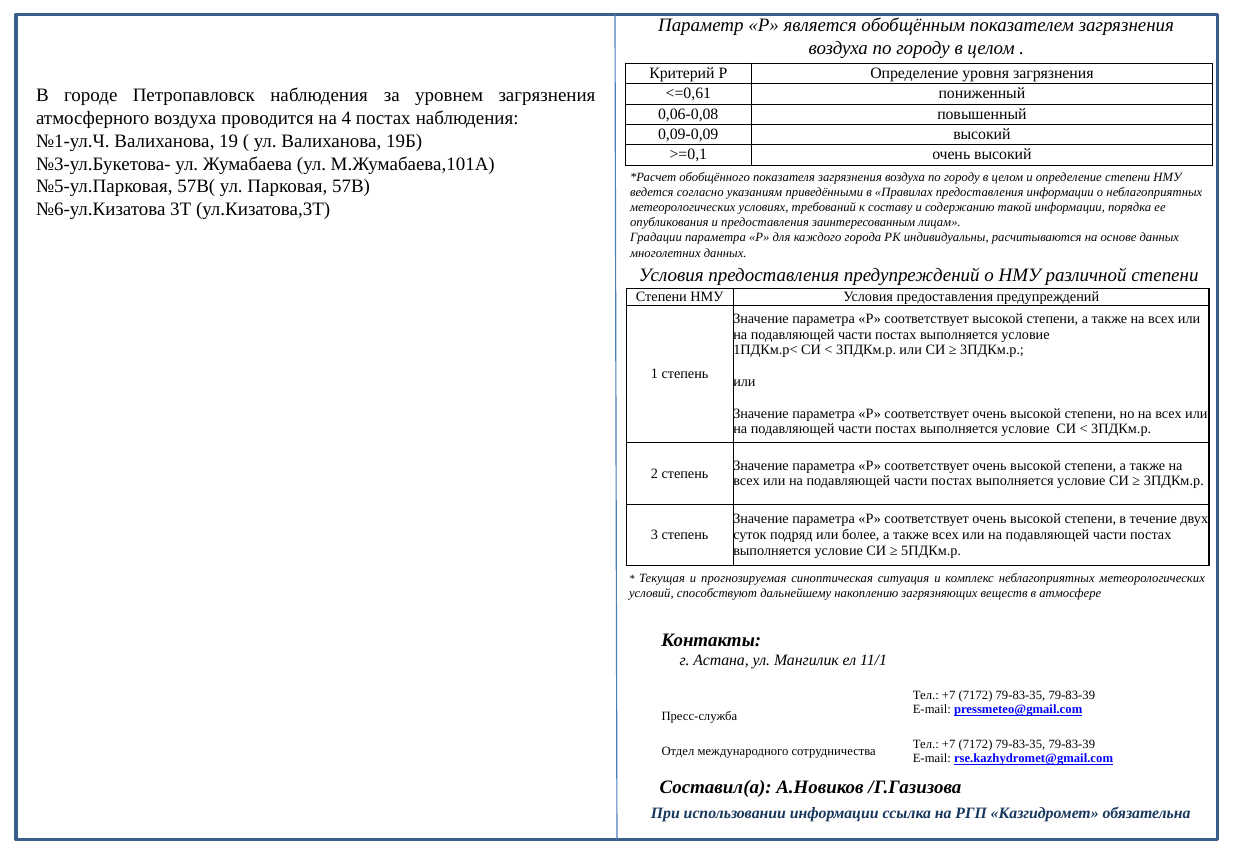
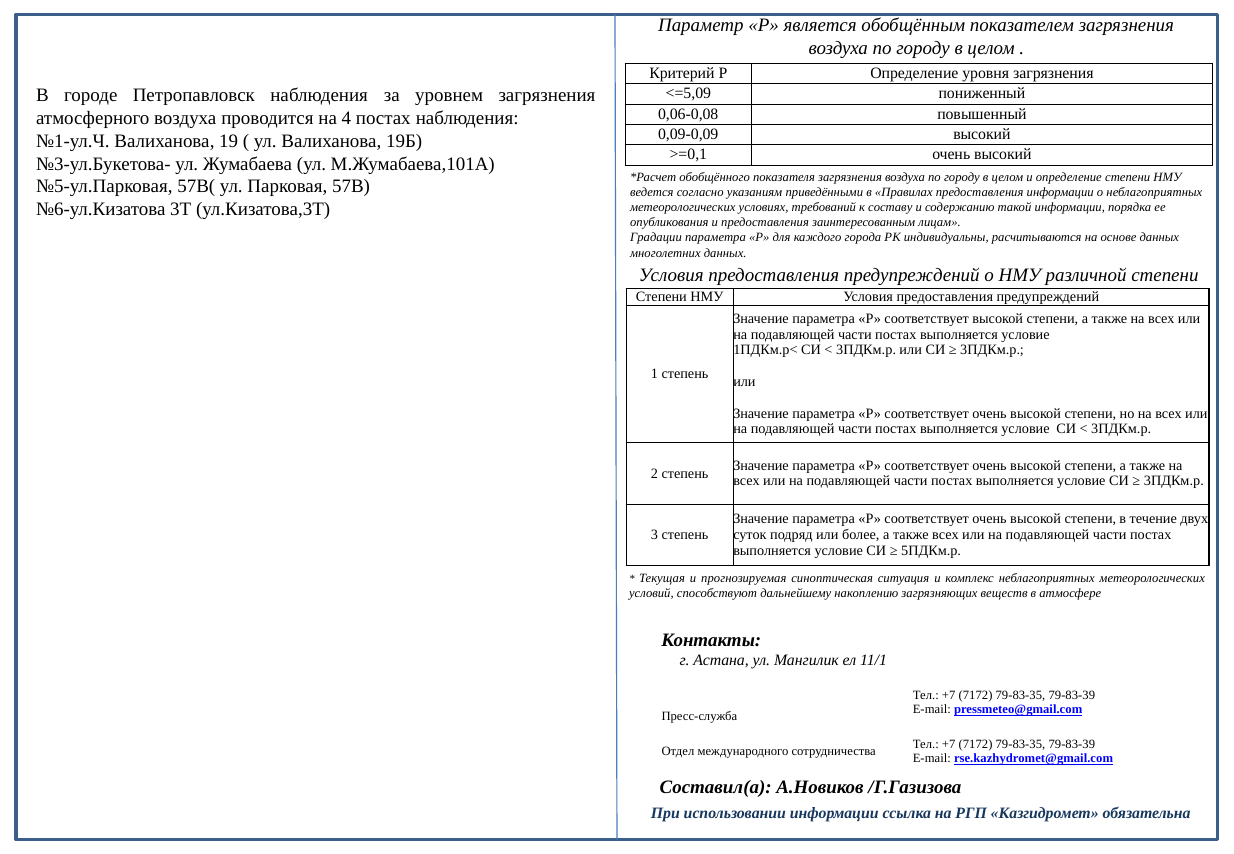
<=0,61: <=0,61 -> <=5,09 (688, 94)
